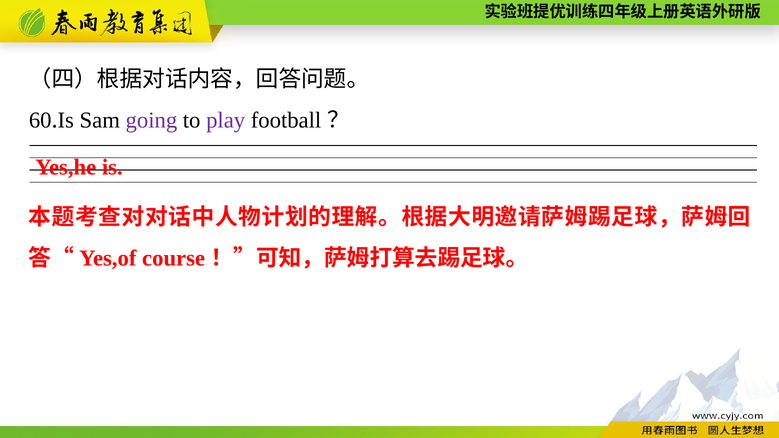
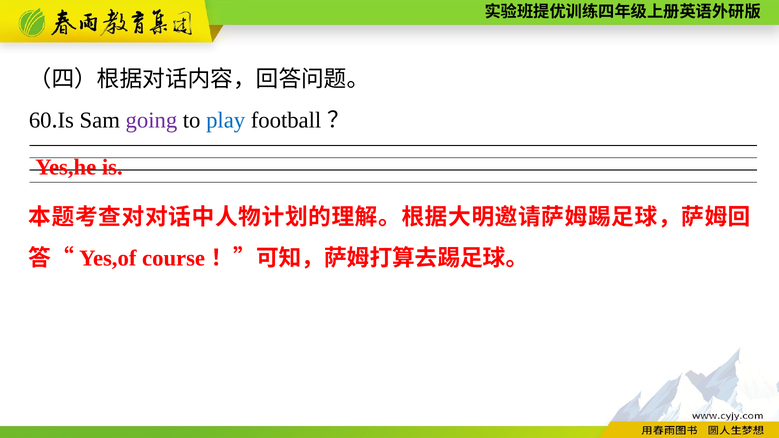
play colour: purple -> blue (226, 120)
